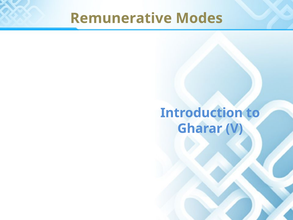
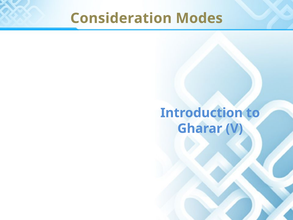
Remunerative: Remunerative -> Consideration (121, 18)
